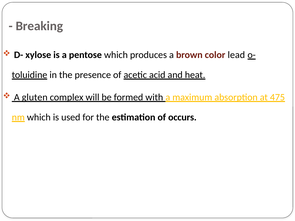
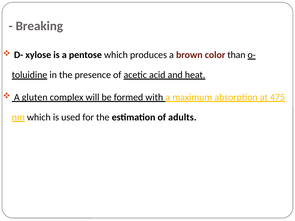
lead: lead -> than (236, 55)
occurs: occurs -> adults (182, 117)
